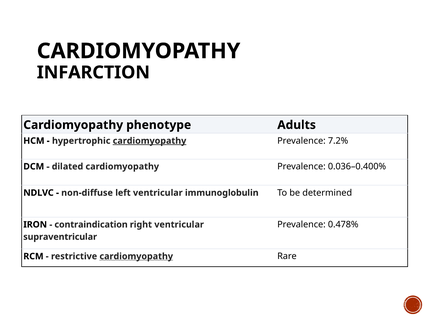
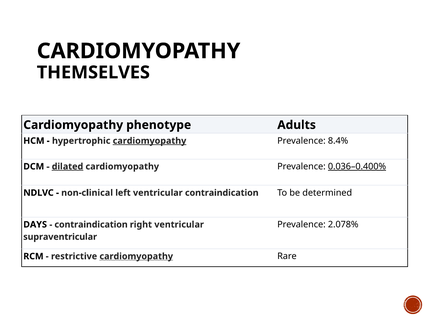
INFARCTION: INFARCTION -> THEMSELVES (93, 73)
7.2%: 7.2% -> 8.4% (338, 141)
dilated underline: none -> present (67, 167)
0.036–0.400% underline: none -> present (357, 167)
non-diffuse: non-diffuse -> non-clinical (87, 193)
ventricular immunoglobulin: immunoglobulin -> contraindication (222, 193)
0.478%: 0.478% -> 2.078% (343, 225)
IRON: IRON -> DAYS (35, 225)
